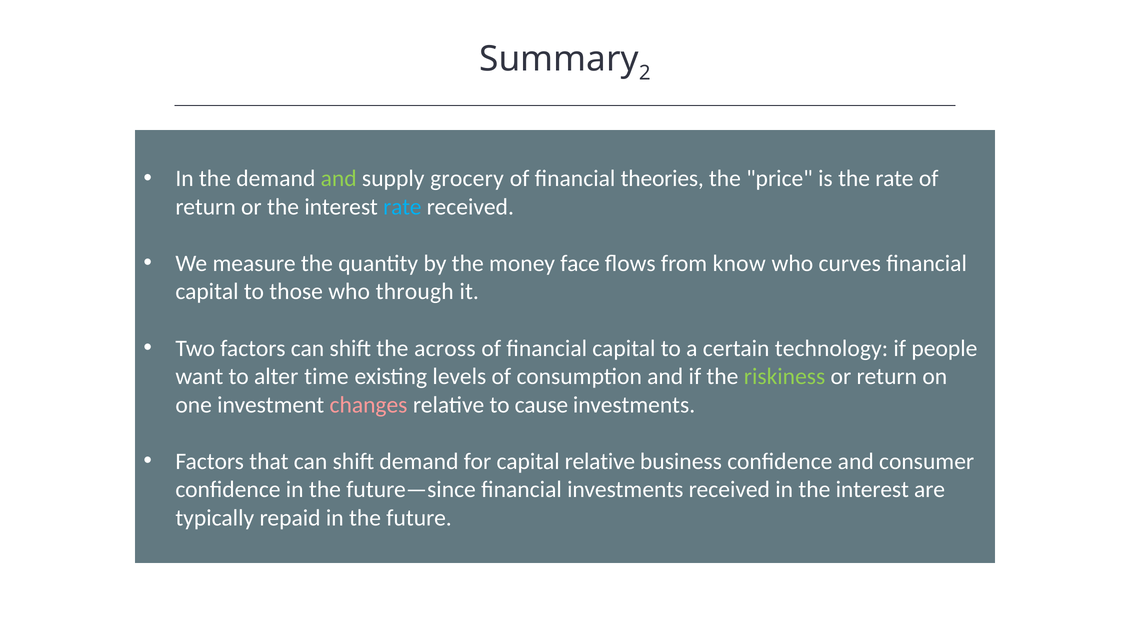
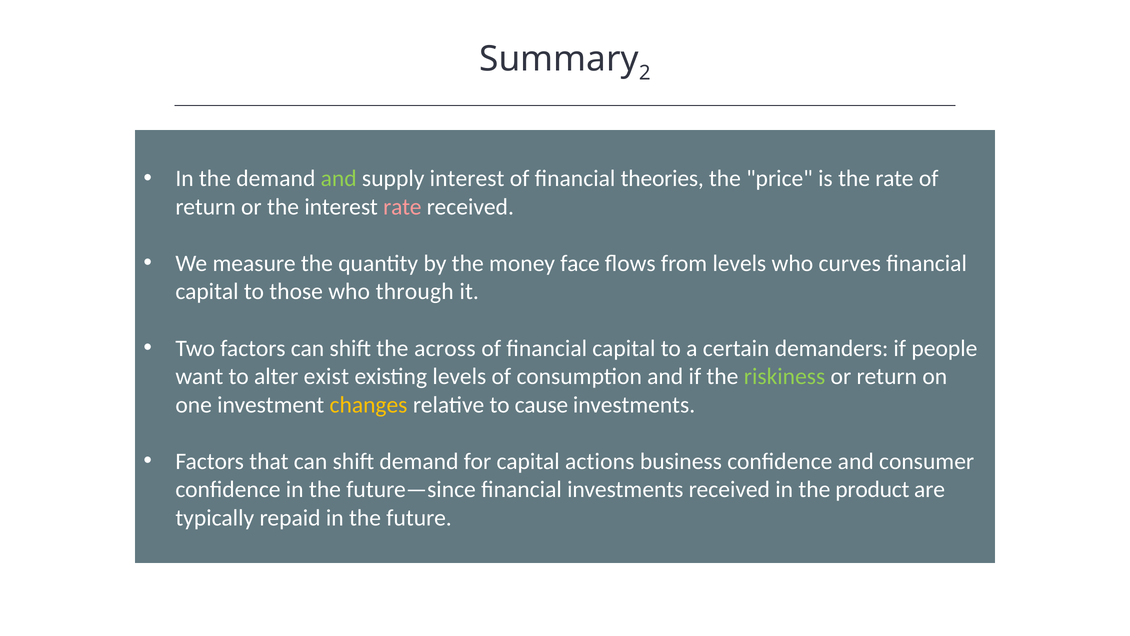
supply grocery: grocery -> interest (467, 178)
rate colour: light blue -> pink (402, 207)
from know: know -> levels (739, 263)
technology: technology -> demanders (832, 348)
time: time -> exist (326, 376)
changes colour: pink -> yellow (369, 405)
capital relative: relative -> actions (600, 461)
in the interest: interest -> product (872, 489)
